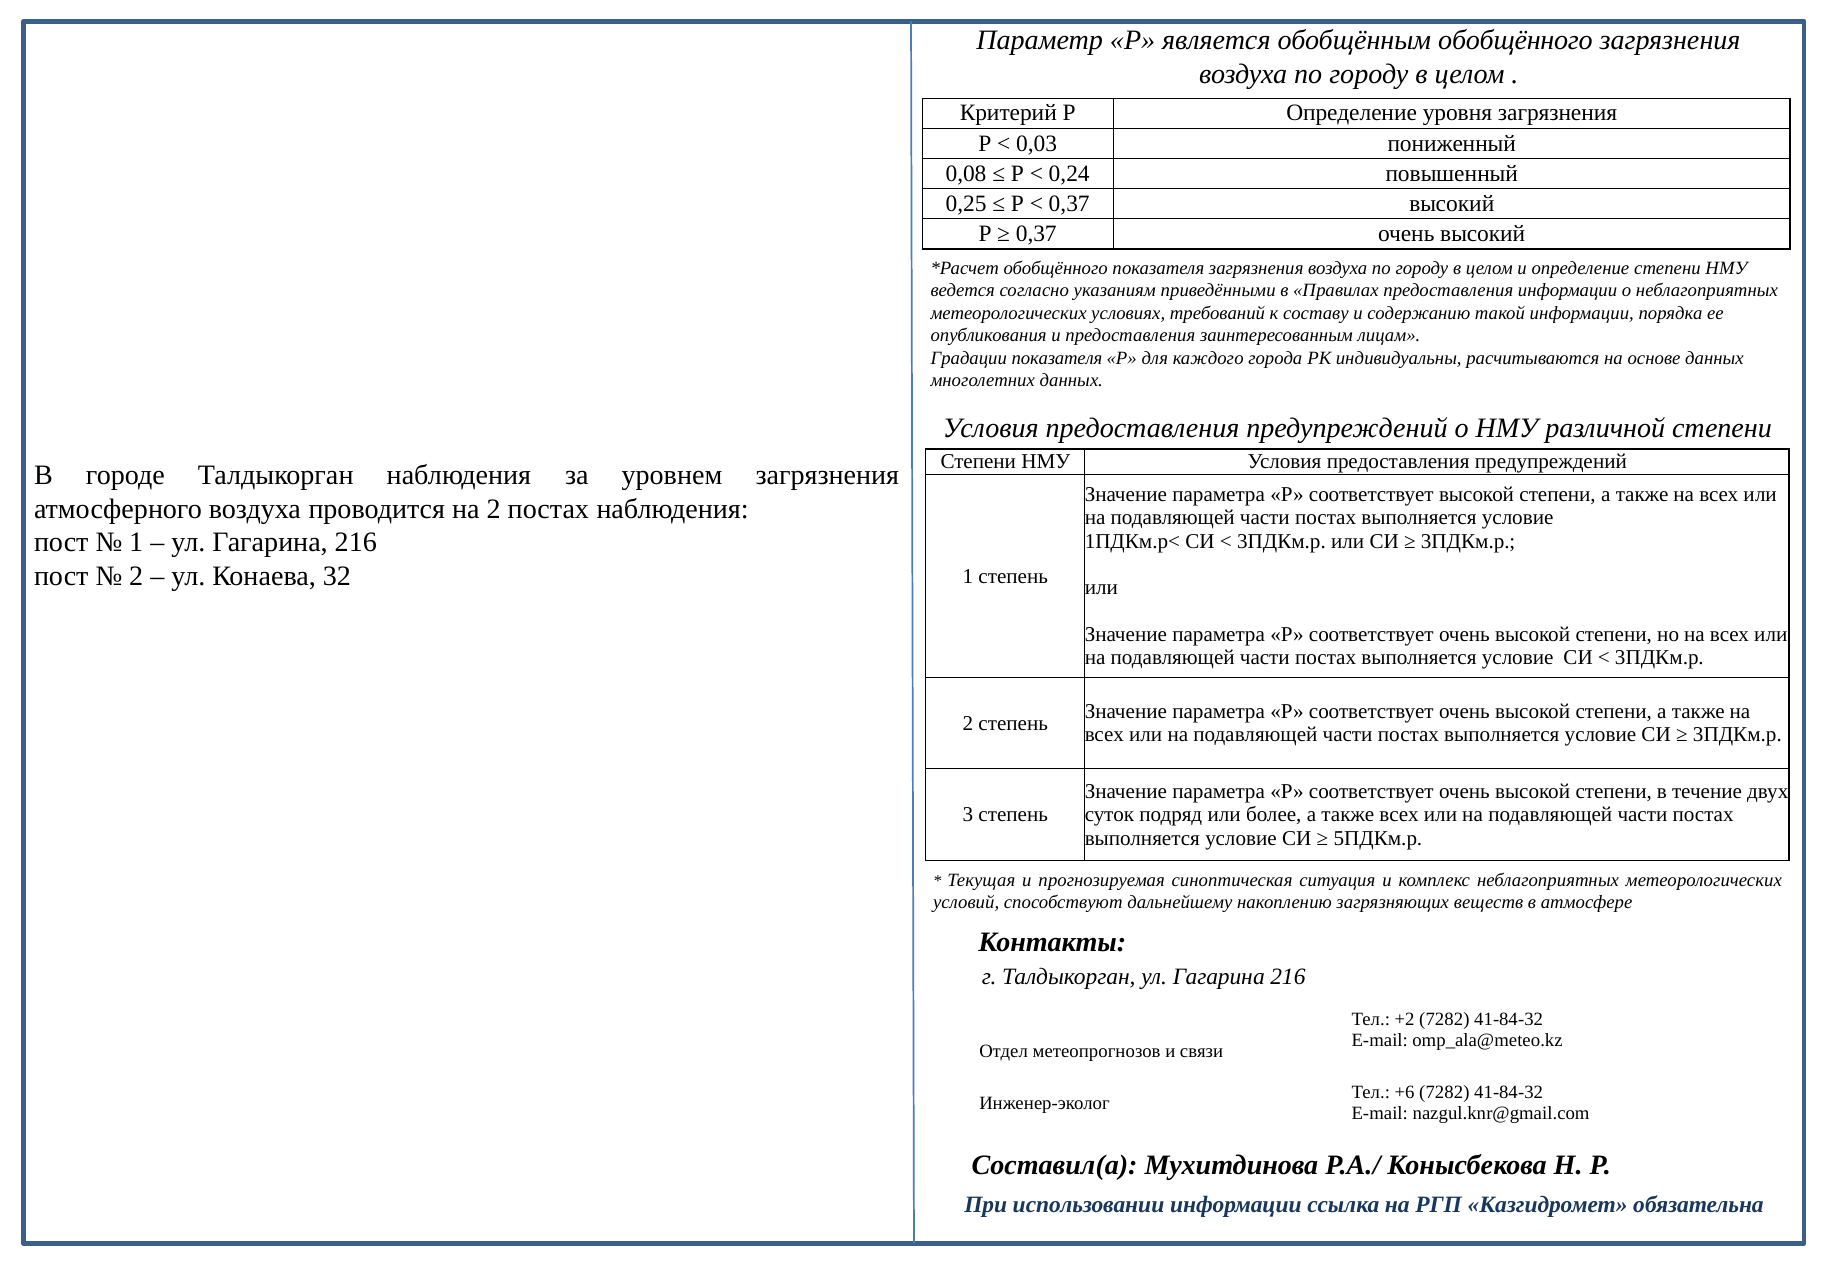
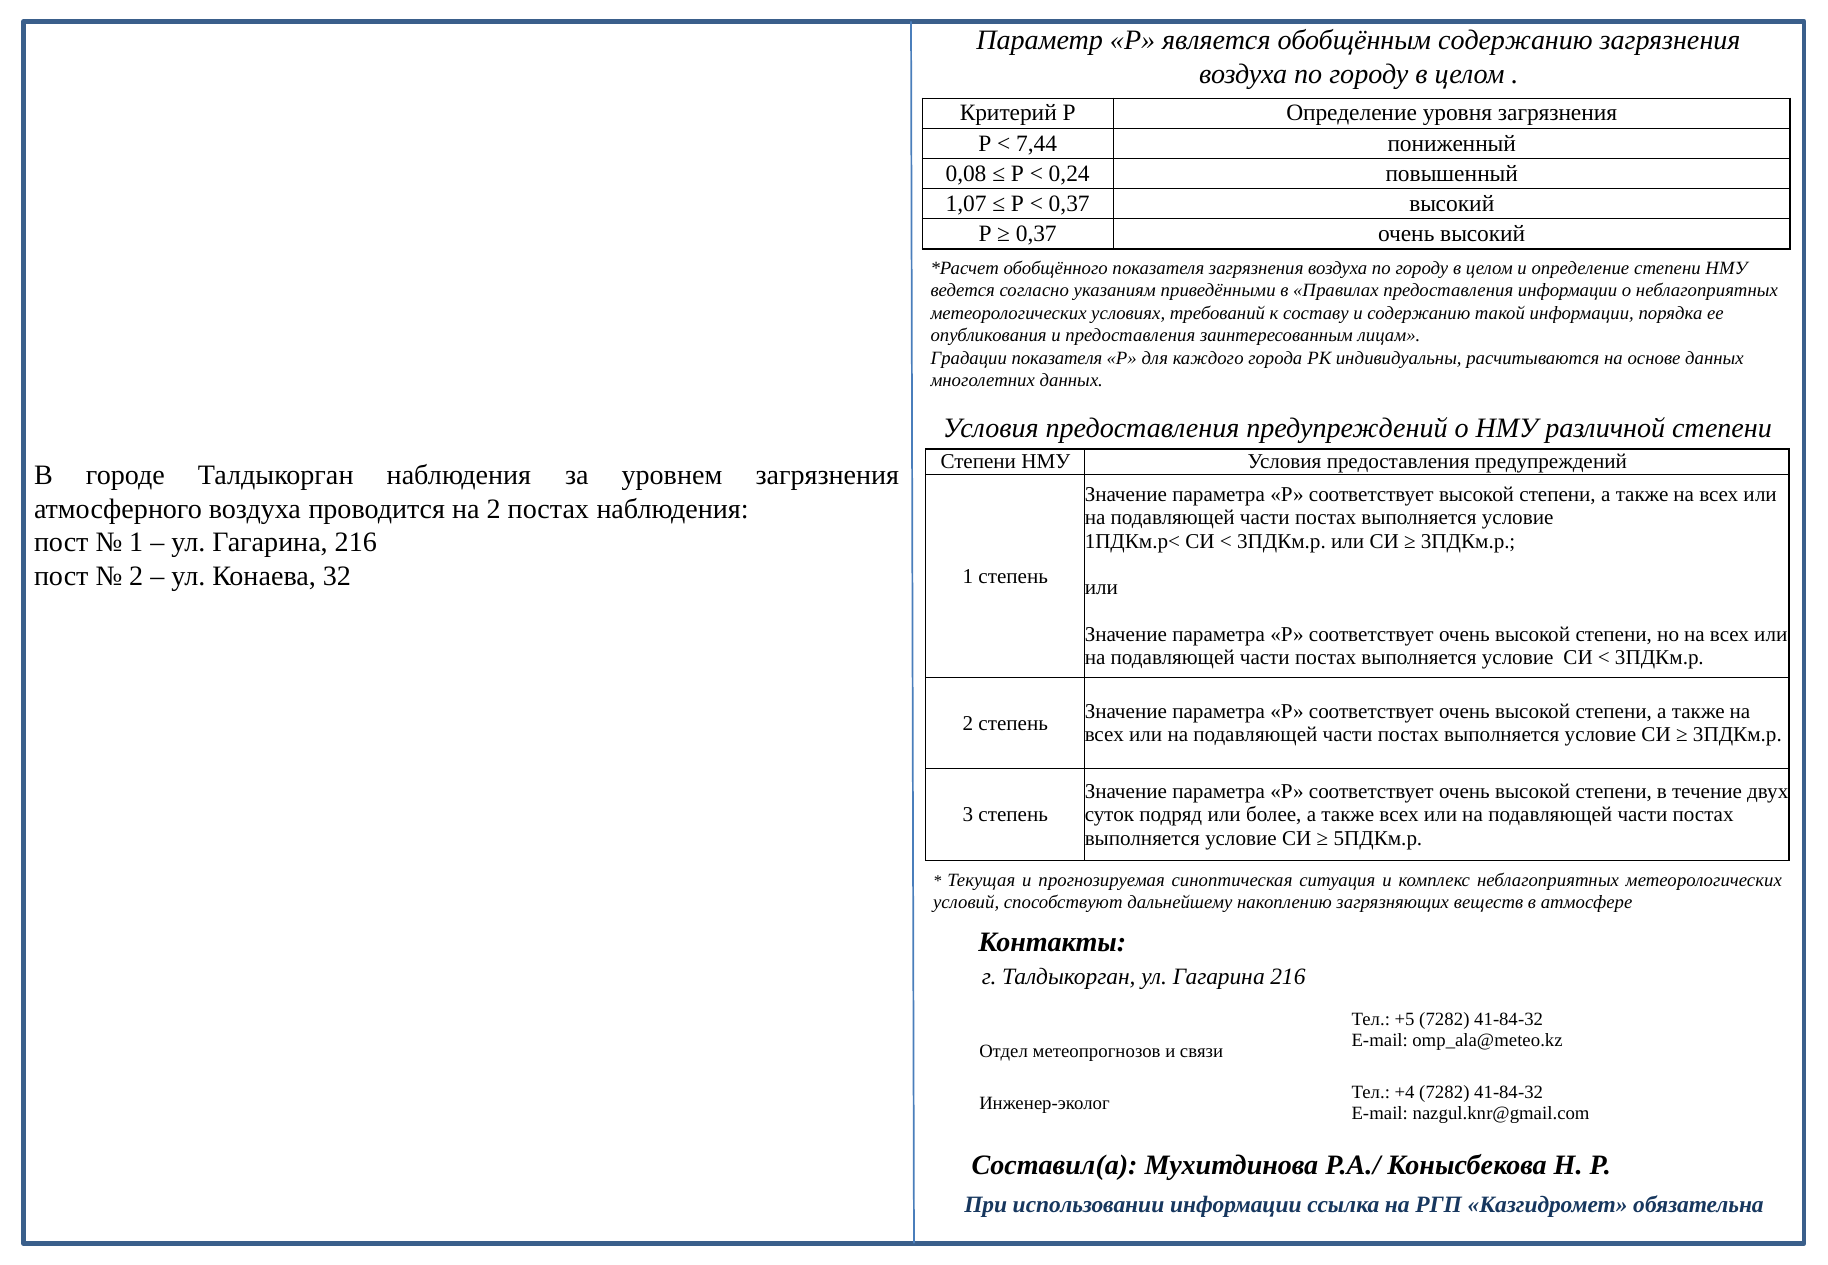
обобщённым обобщённого: обобщённого -> содержанию (1515, 40)
0,03: 0,03 -> 7,44 (1037, 143)
0,25: 0,25 -> 1,07 (966, 204)
+2: +2 -> +5 (1405, 1020)
+6: +6 -> +4 (1405, 1093)
